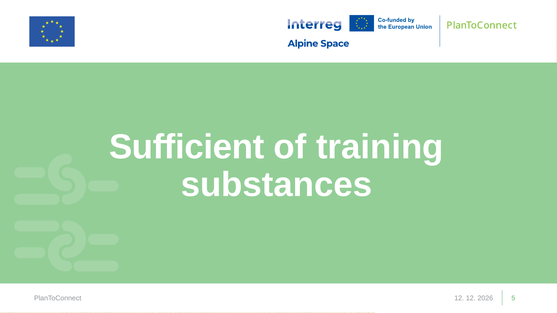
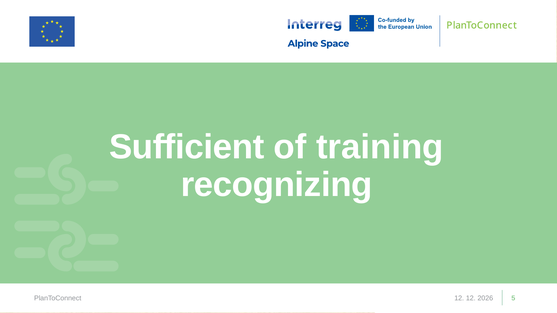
substances: substances -> recognizing (277, 185)
